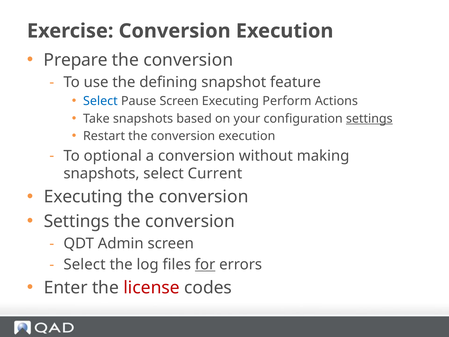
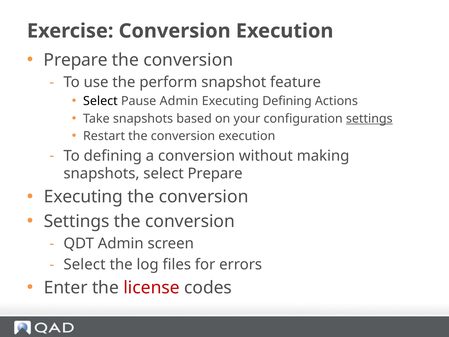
defining: defining -> perform (168, 82)
Select colour: blue -> black (100, 101)
Pause Screen: Screen -> Admin (179, 101)
Executing Perform: Perform -> Defining (287, 101)
To optional: optional -> defining (113, 156)
select Current: Current -> Prepare (215, 174)
for underline: present -> none (205, 264)
